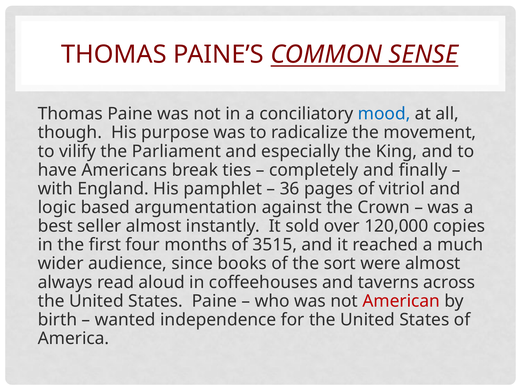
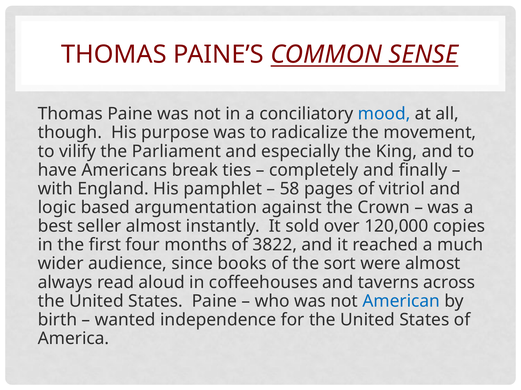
36: 36 -> 58 (290, 189)
3515: 3515 -> 3822 (275, 245)
American colour: red -> blue (401, 302)
